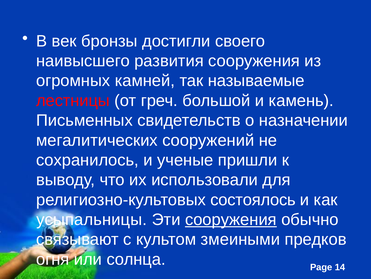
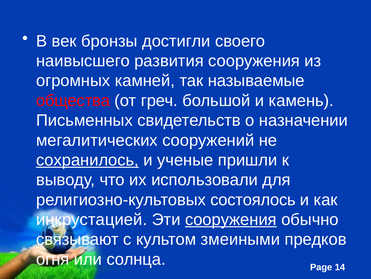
лестницы: лестницы -> общества (73, 100)
сохранилось underline: none -> present (87, 160)
усыпальницы: усыпальницы -> инкрустацией (92, 219)
